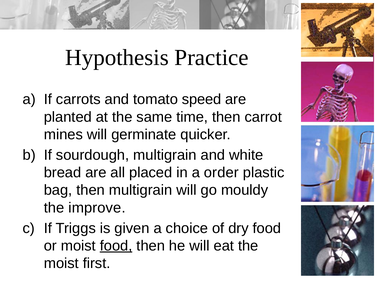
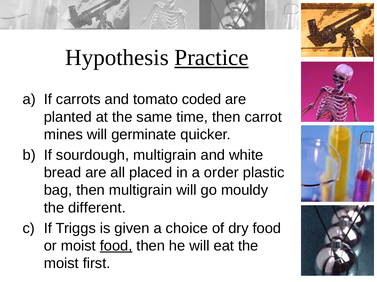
Practice underline: none -> present (212, 58)
speed: speed -> coded (202, 100)
improve: improve -> different (97, 208)
